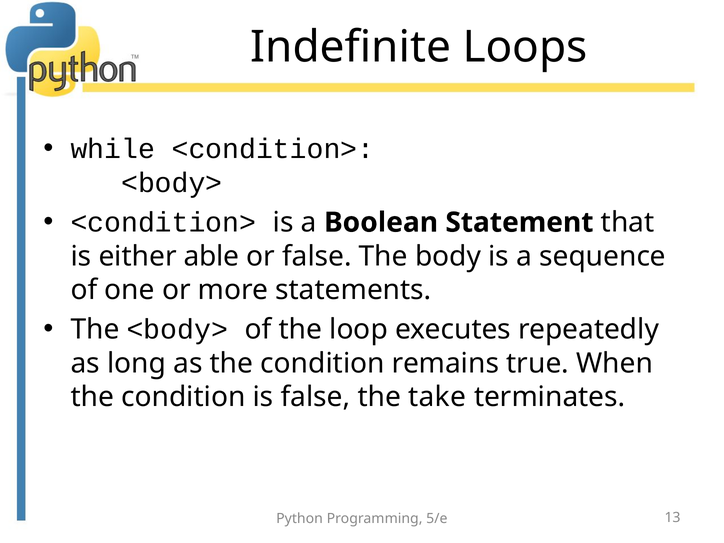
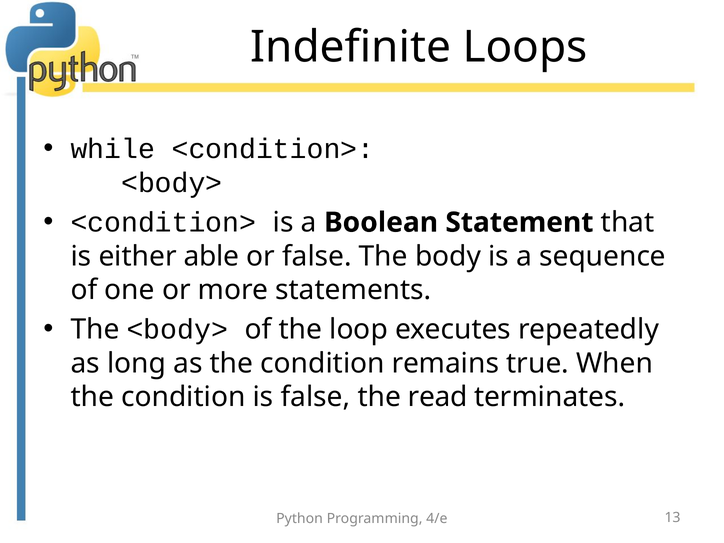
take: take -> read (438, 397)
5/e: 5/e -> 4/e (437, 519)
